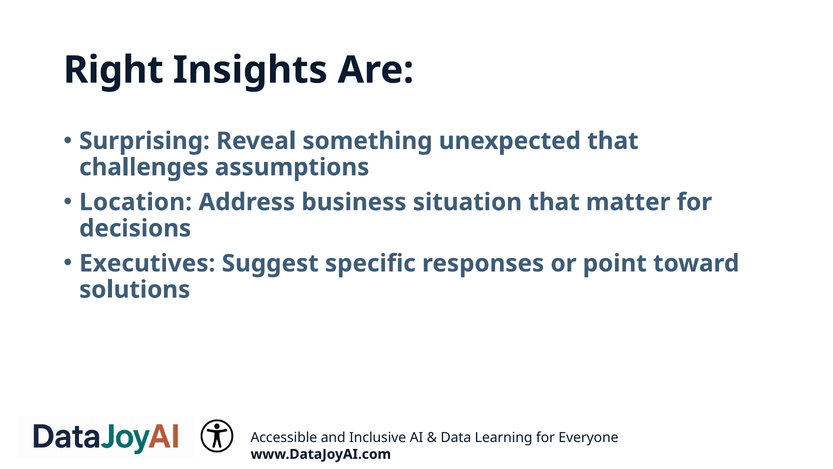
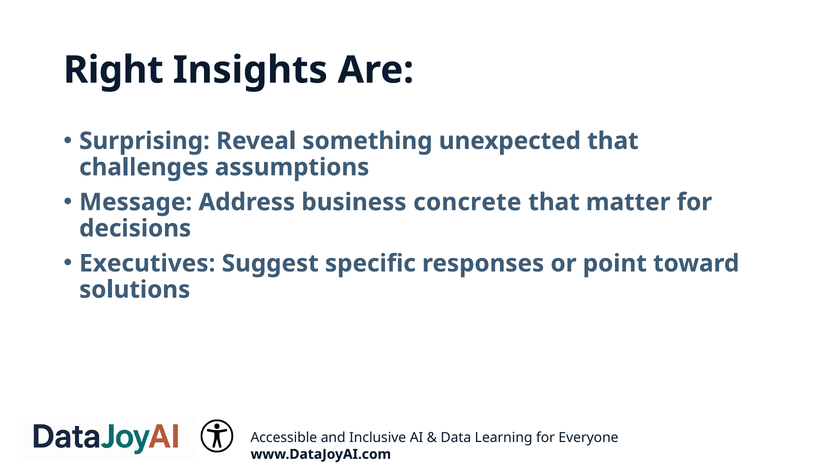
Location: Location -> Message (136, 202)
situation: situation -> concrete (467, 202)
